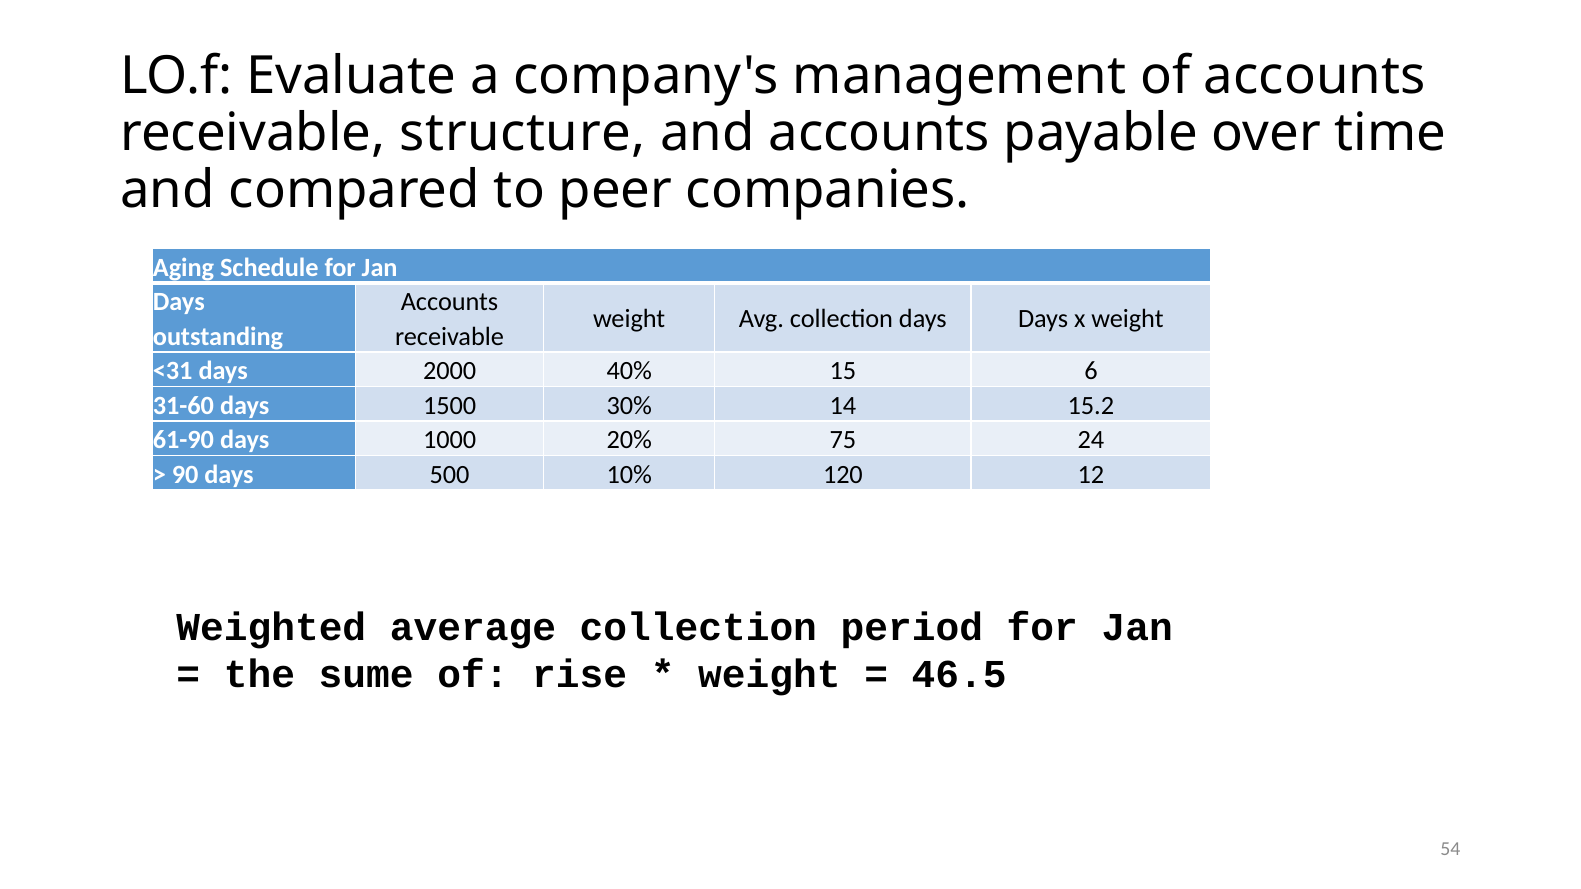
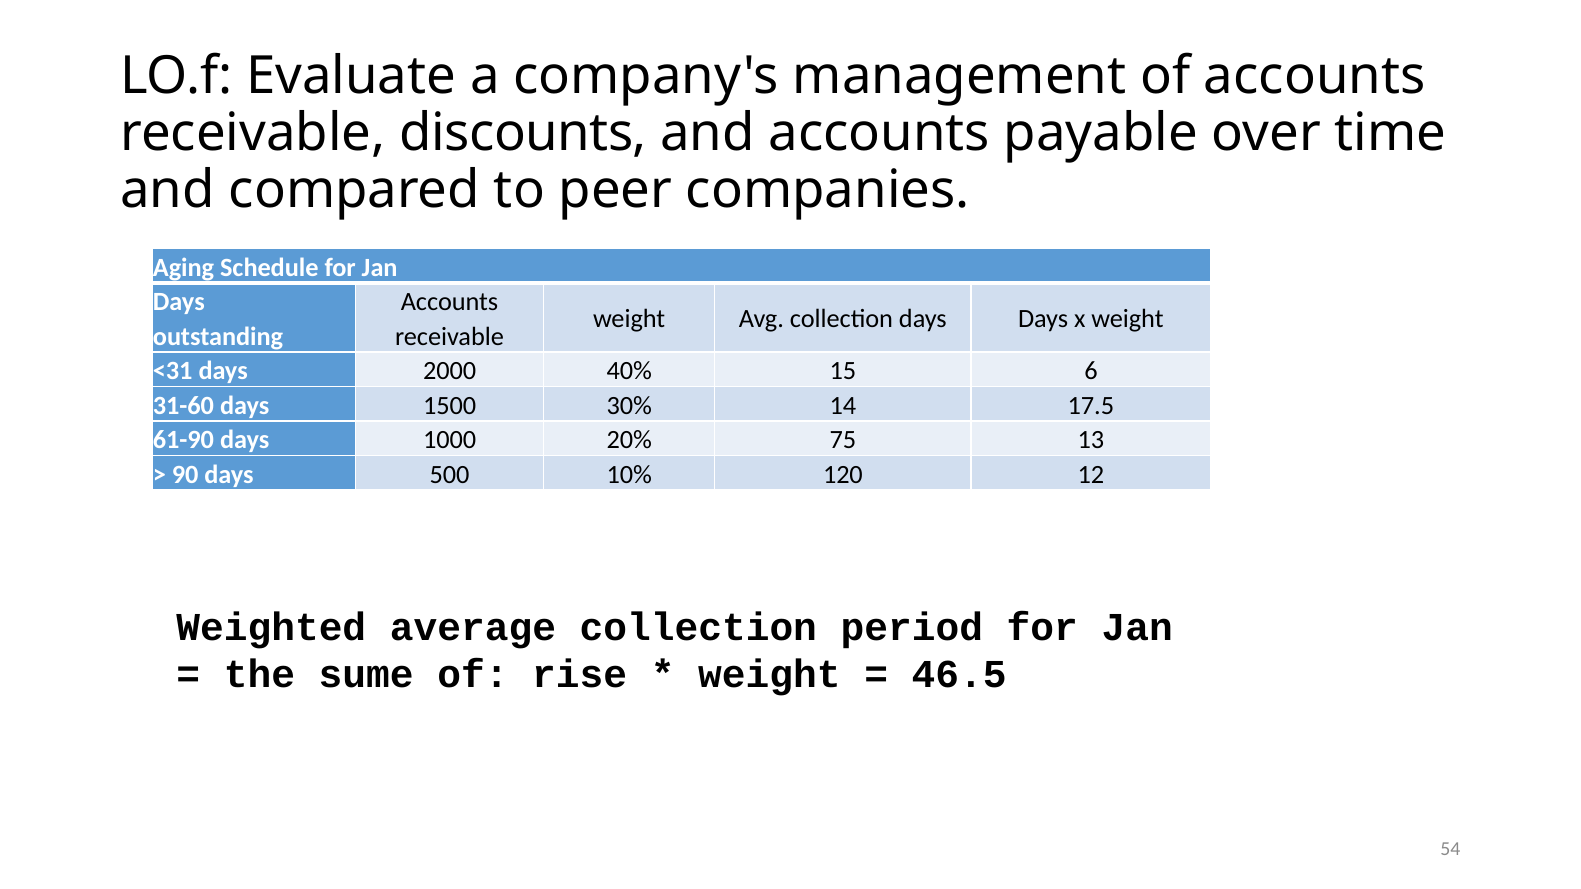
structure: structure -> discounts (523, 133)
15.2: 15.2 -> 17.5 (1091, 405)
24: 24 -> 13 (1091, 440)
